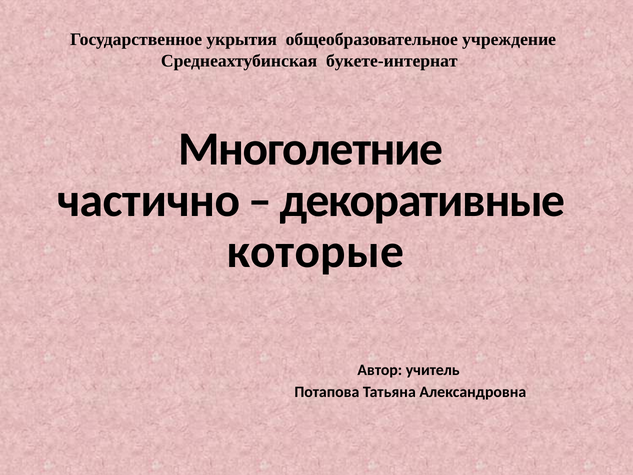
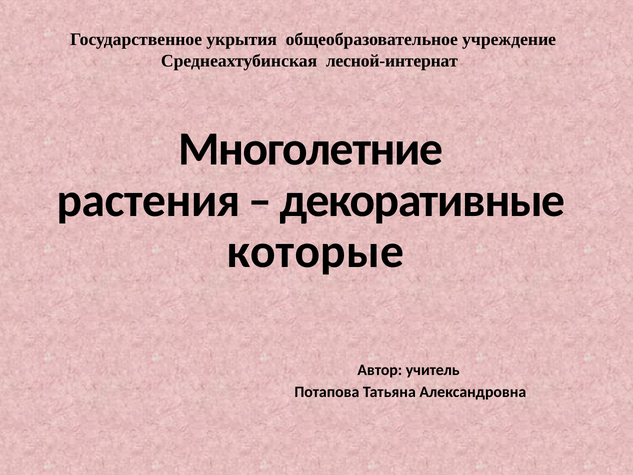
букете-интернат: букете-интернат -> лесной-интернат (392, 61)
частично: частично -> растения (149, 200)
